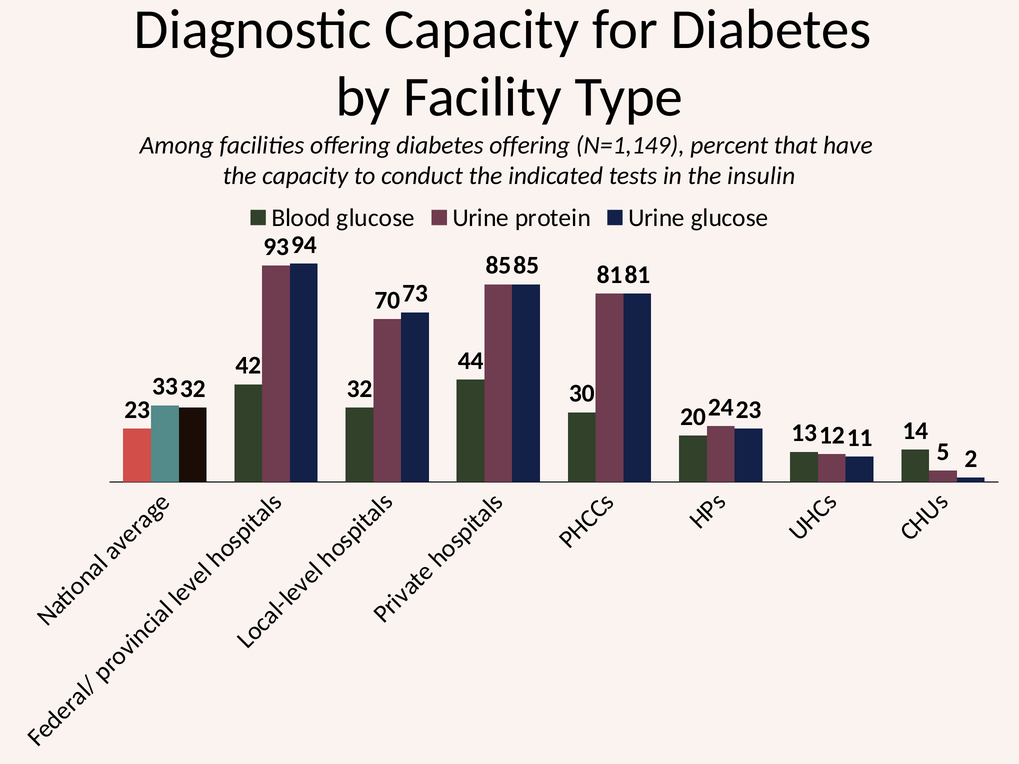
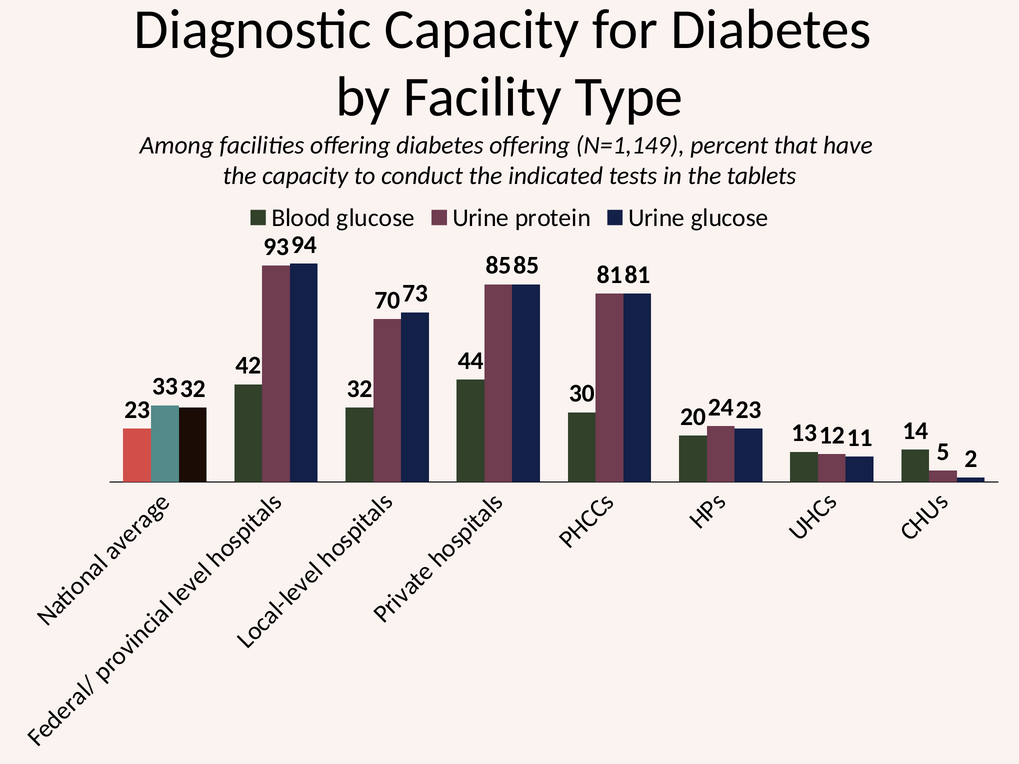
insulin: insulin -> tablets (761, 176)
